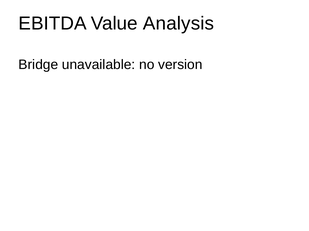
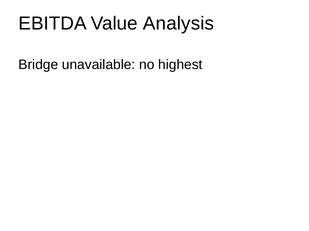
version: version -> highest (180, 65)
